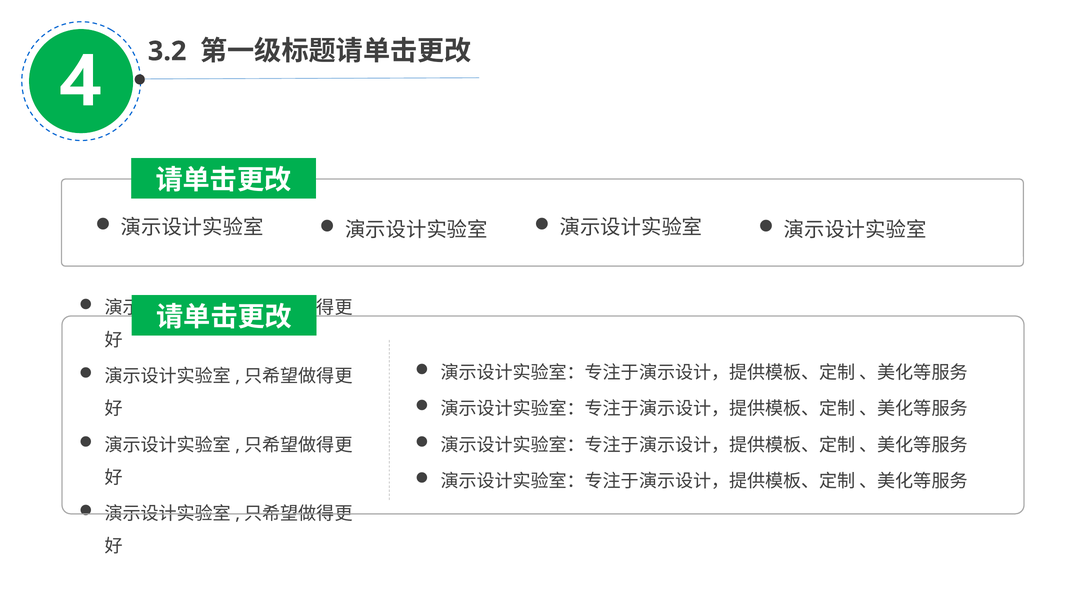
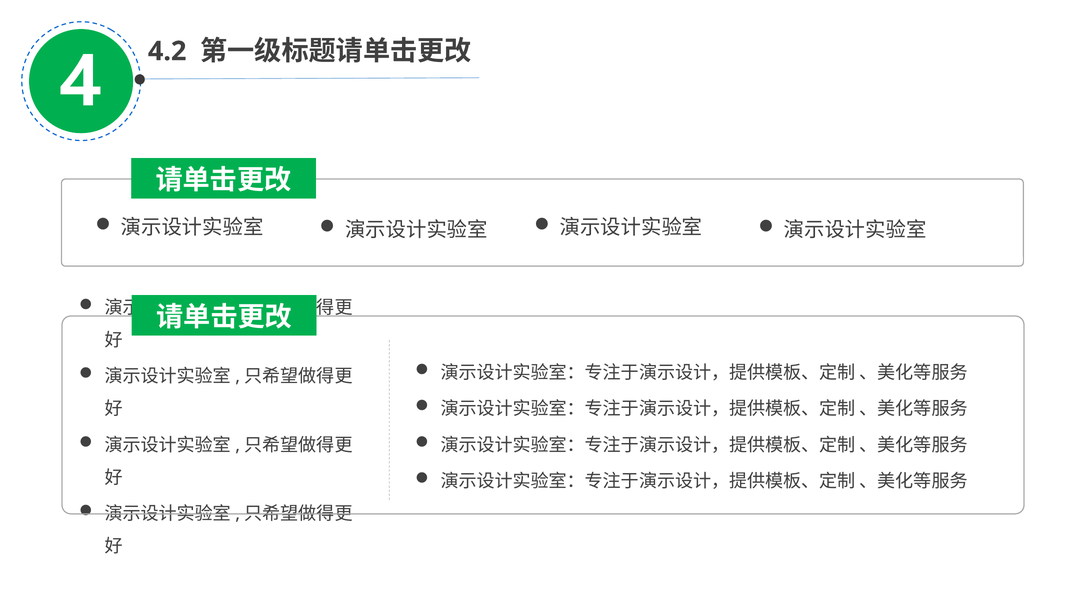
3.2: 3.2 -> 4.2 (167, 51)
